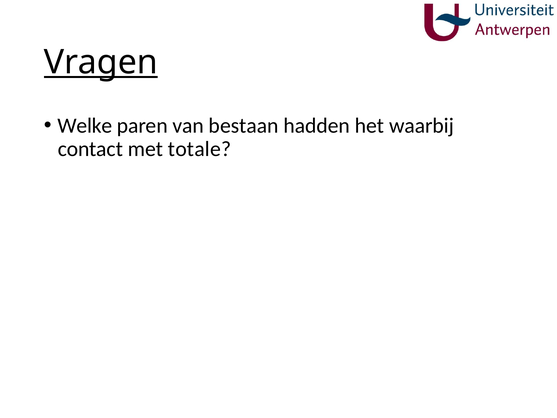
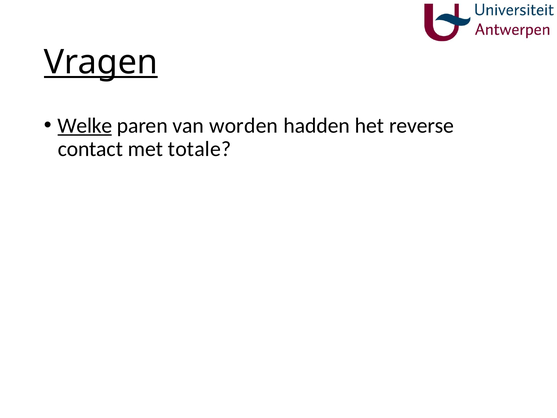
Welke underline: none -> present (85, 126)
bestaan: bestaan -> worden (244, 126)
waarbij: waarbij -> reverse (421, 126)
